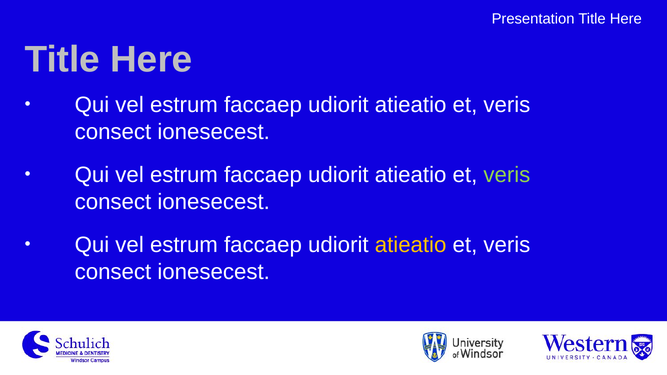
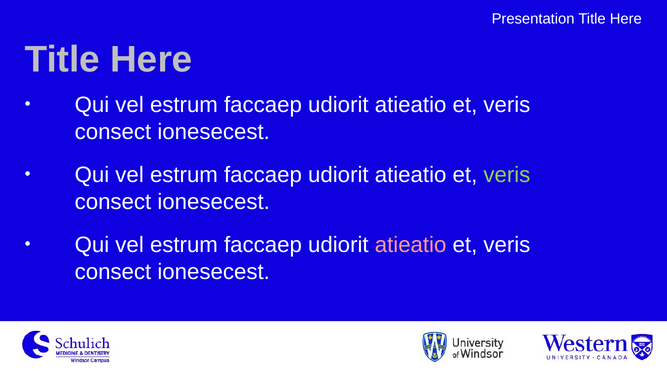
atieatio colour: yellow -> pink (411, 245)
